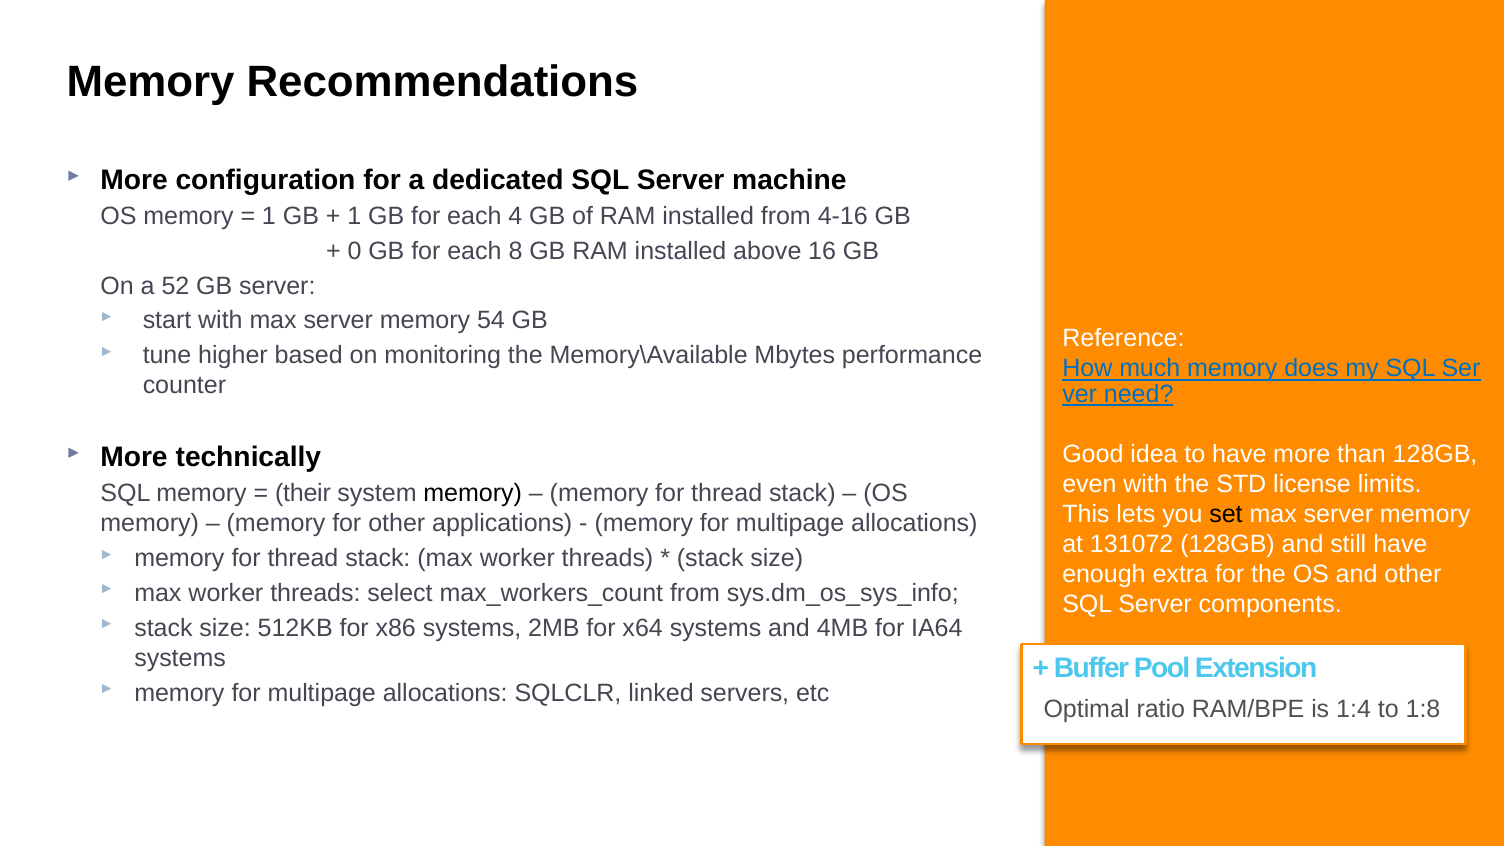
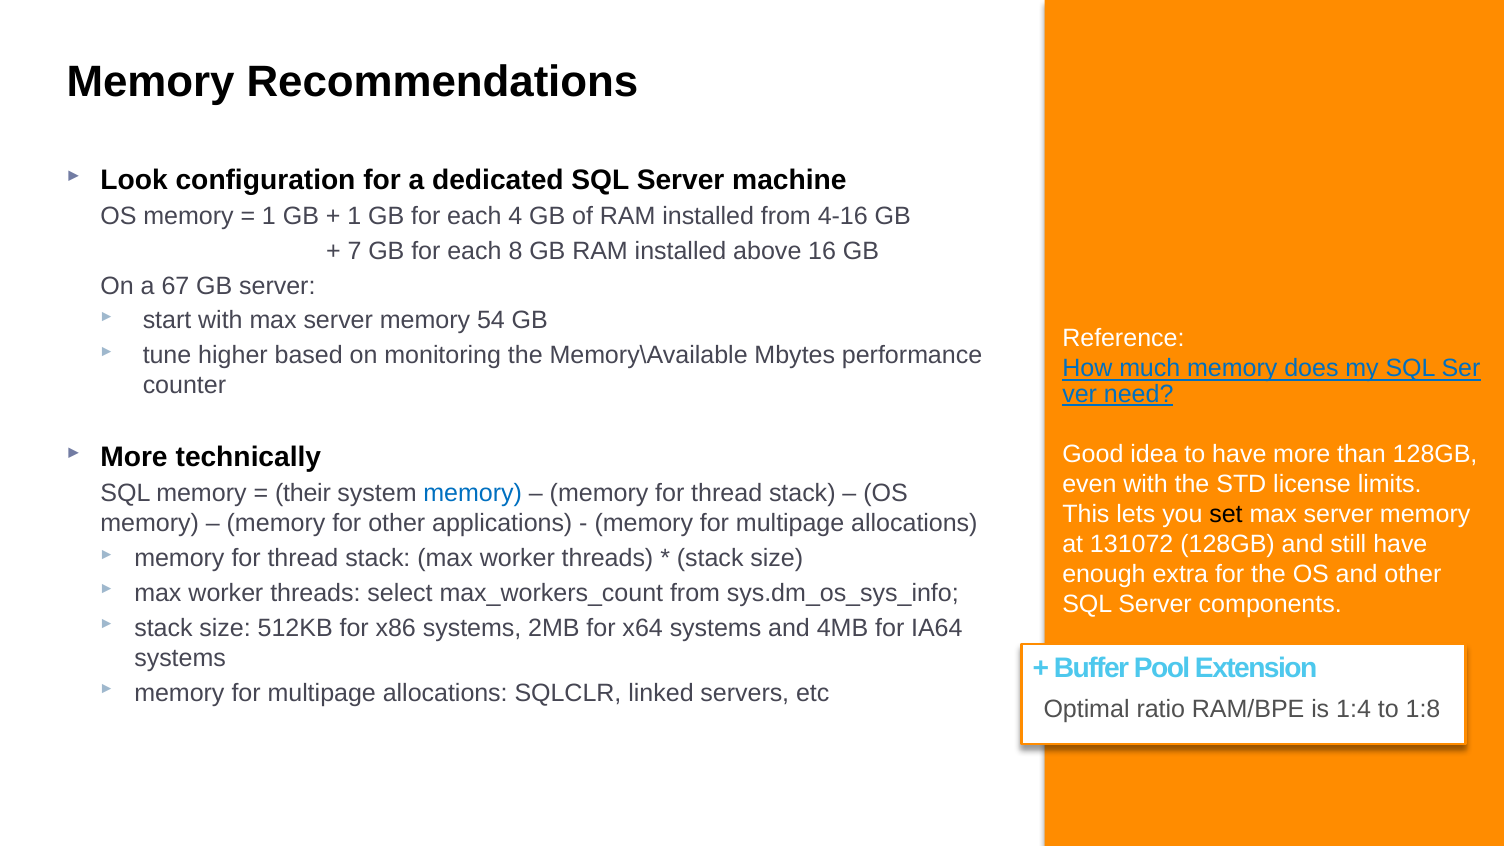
More: More -> Look (134, 180)
0: 0 -> 7 (354, 251)
52: 52 -> 67 (175, 286)
memory colour: black -> blue (473, 494)
